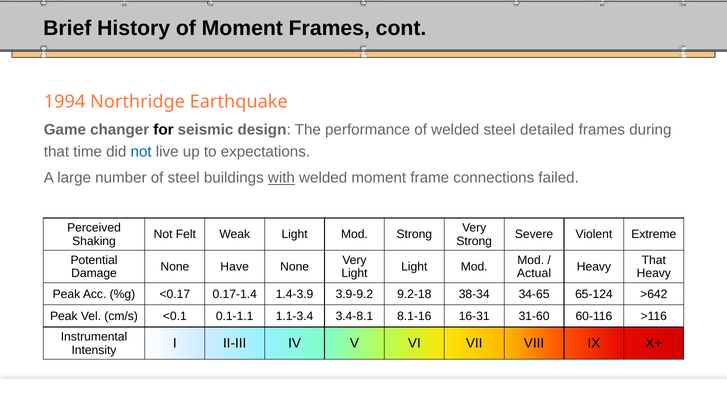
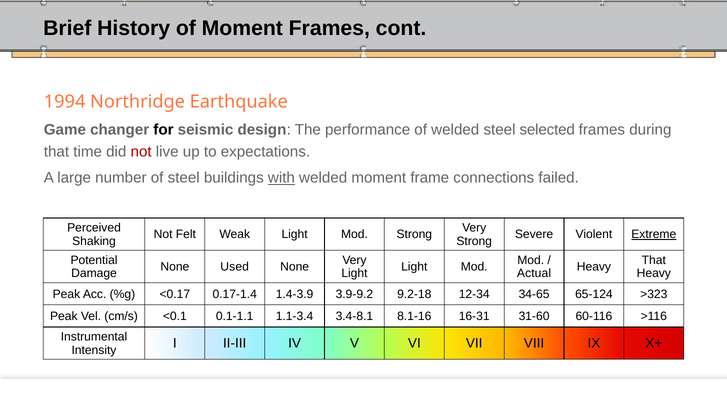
detailed: detailed -> selected (547, 130)
not colour: blue -> red (141, 152)
Extreme underline: none -> present (654, 234)
Have: Have -> Used (235, 267)
38-34: 38-34 -> 12-34 (474, 294)
>642: >642 -> >323 (654, 294)
